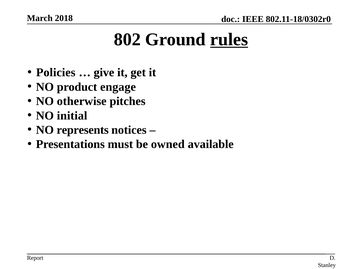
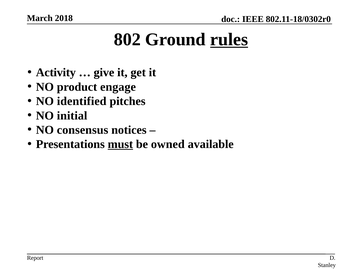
Policies: Policies -> Activity (56, 73)
otherwise: otherwise -> identified (82, 101)
represents: represents -> consensus (83, 130)
must underline: none -> present (120, 144)
